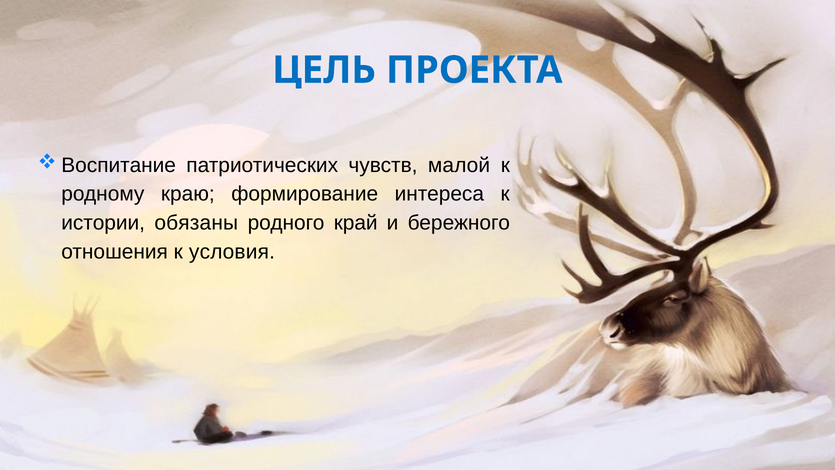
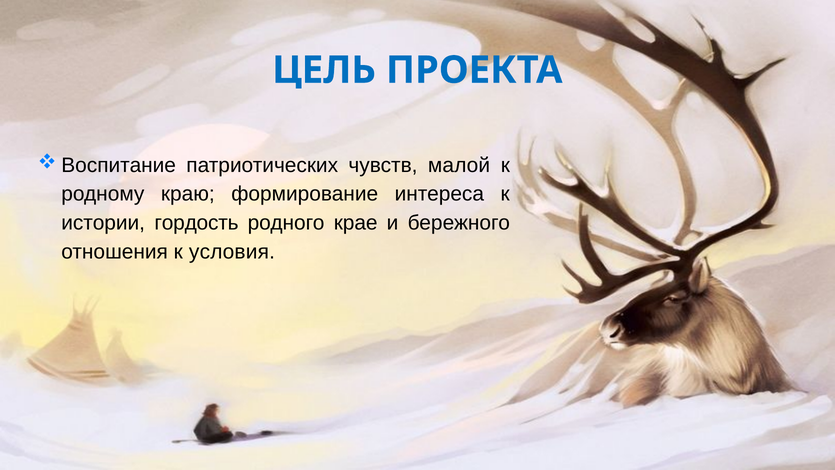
обязаны: обязаны -> гордость (196, 223)
край: край -> крае (356, 223)
